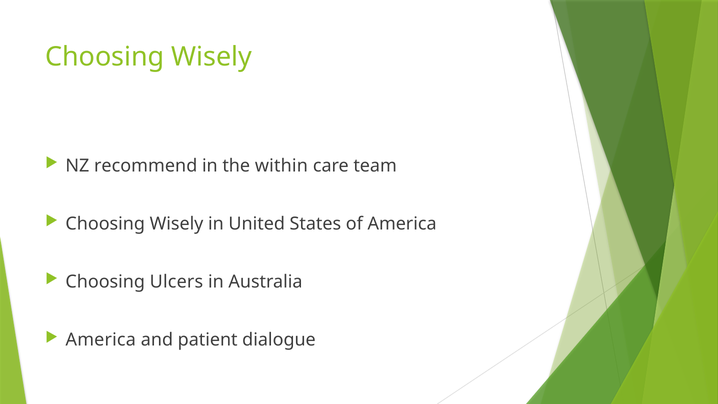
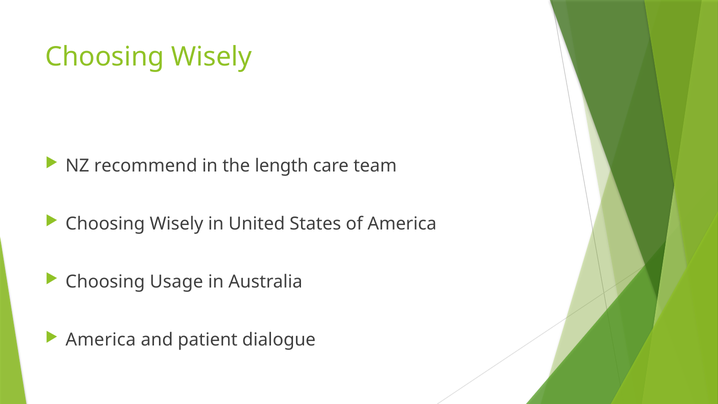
within: within -> length (282, 166)
Ulcers: Ulcers -> Usage (176, 282)
